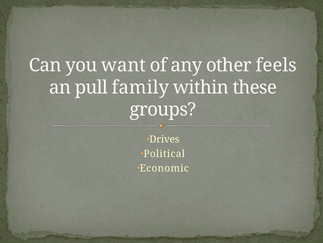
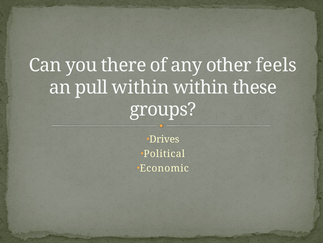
want: want -> there (124, 65)
pull family: family -> within (141, 87)
